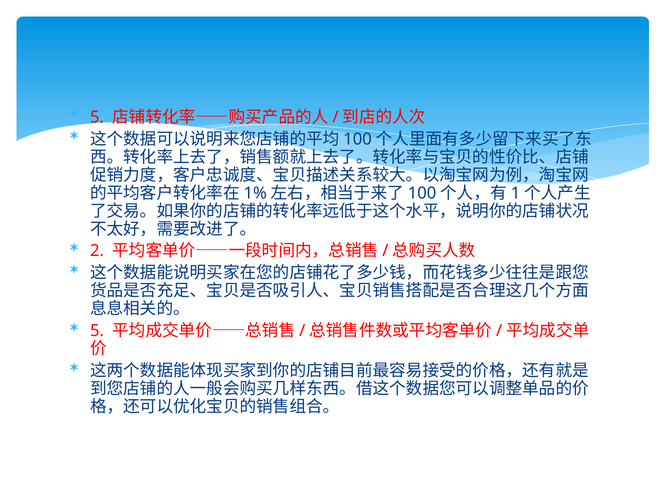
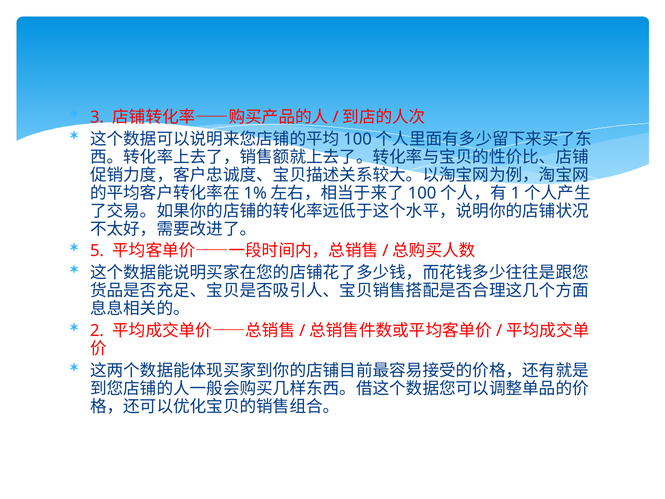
5: 5 -> 3 (97, 117)
2: 2 -> 5 (97, 251)
5: 5 -> 2 (97, 331)
